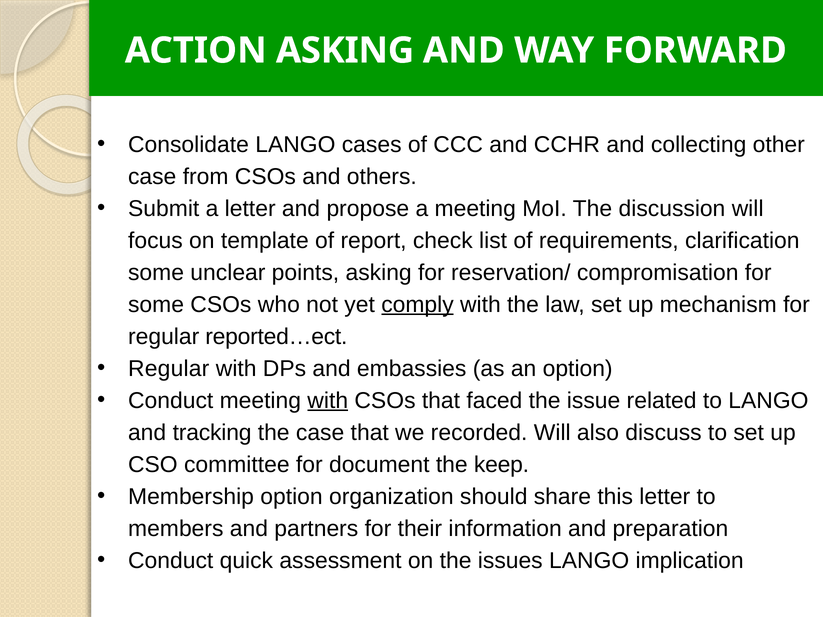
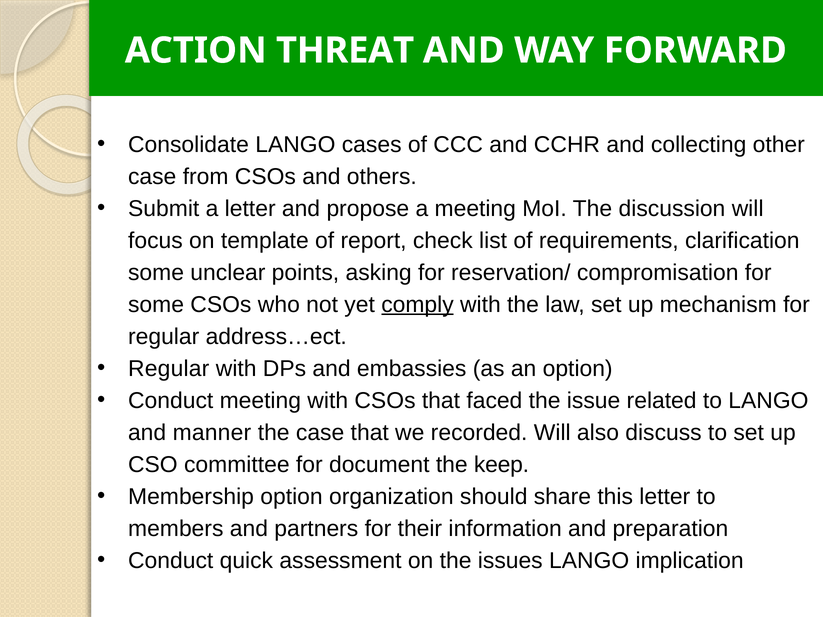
ACTION ASKING: ASKING -> THREAT (345, 51)
reported…ect: reported…ect -> address…ect (276, 337)
with underline: present -> none (328, 401)
tracking: tracking -> manner (212, 433)
